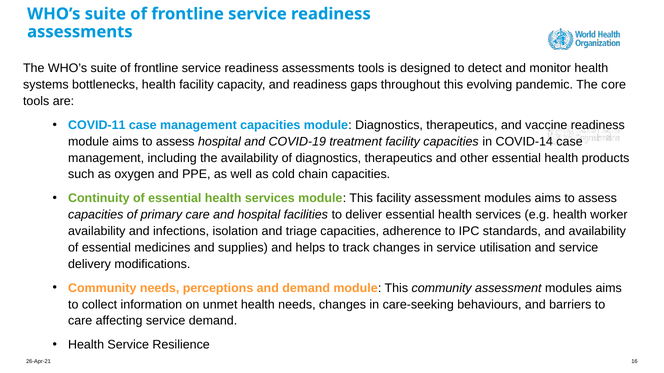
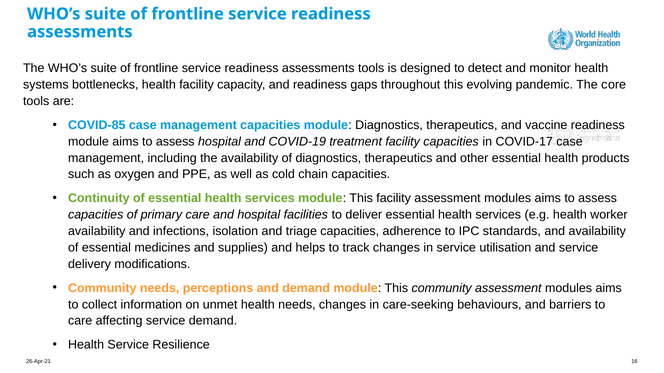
COVID-11: COVID-11 -> COVID-85 (97, 125)
COVID-14: COVID-14 -> COVID-17 (524, 142)
